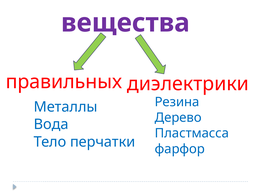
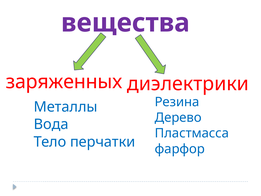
правильных: правильных -> заряженных (64, 82)
